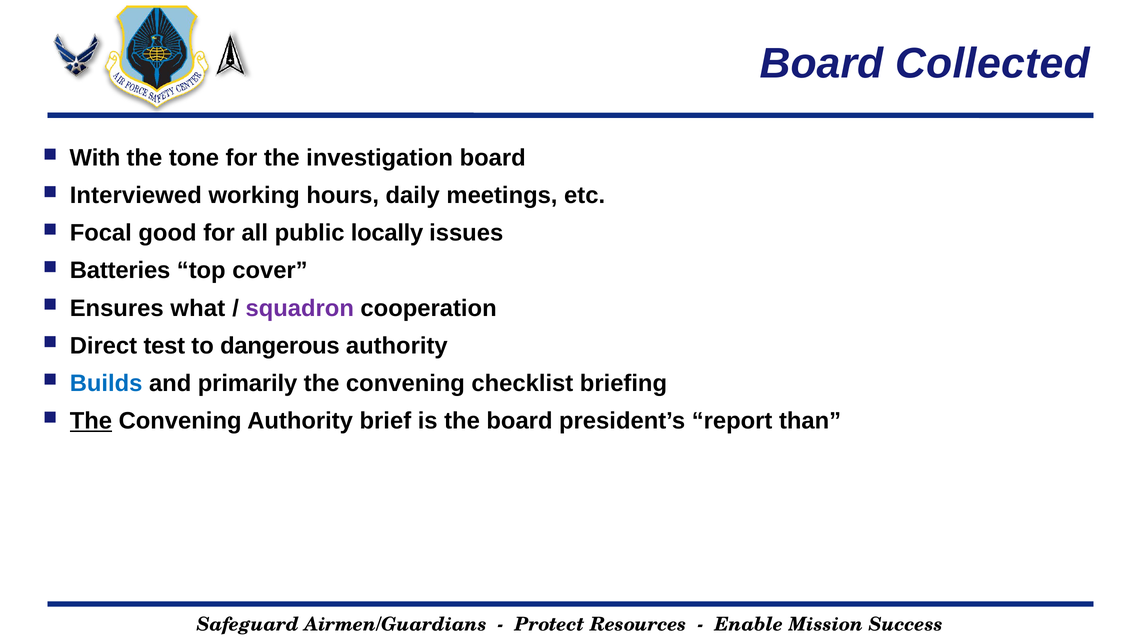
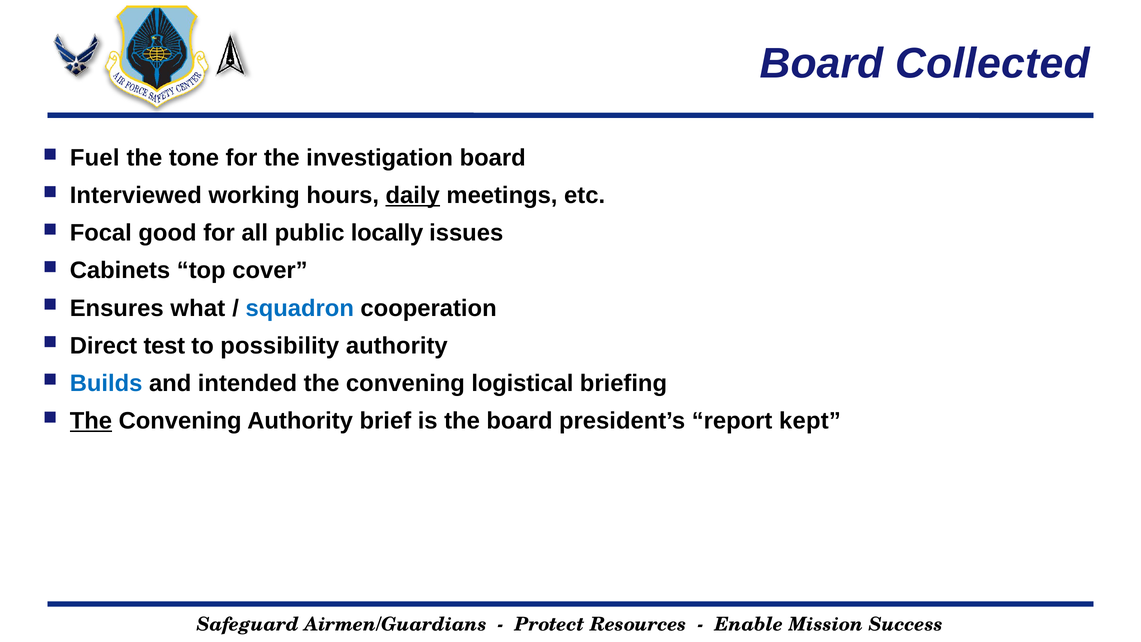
With: With -> Fuel (95, 158)
daily underline: none -> present (413, 195)
Batteries: Batteries -> Cabinets (120, 271)
squadron colour: purple -> blue (300, 308)
dangerous: dangerous -> possibility (280, 346)
primarily: primarily -> intended (247, 383)
checklist: checklist -> logistical (522, 383)
than: than -> kept (810, 421)
